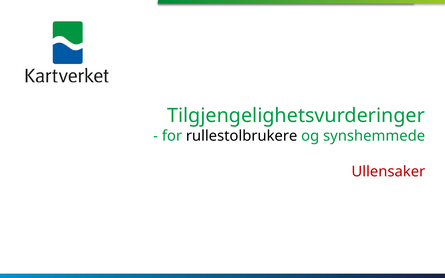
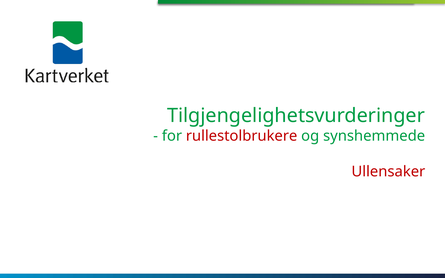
rullestolbrukere colour: black -> red (242, 136)
